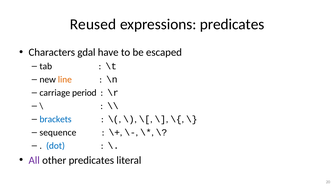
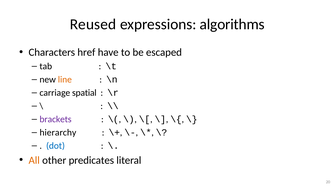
expressions predicates: predicates -> algorithms (232, 24)
gdal: gdal -> href (86, 52)
period: period -> spatial (84, 93)
brackets colour: blue -> purple (56, 119)
sequence: sequence -> hierarchy (58, 132)
All colour: purple -> orange (34, 160)
